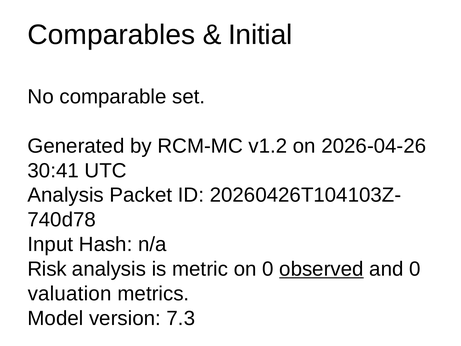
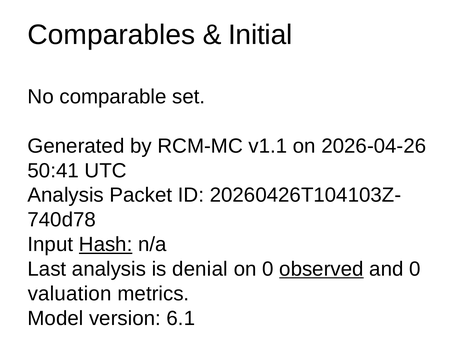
v1.2: v1.2 -> v1.1 (268, 146)
30:41: 30:41 -> 50:41 (53, 170)
Hash underline: none -> present (106, 244)
Risk: Risk -> Last (47, 269)
metric: metric -> denial (200, 269)
7.3: 7.3 -> 6.1 (181, 318)
